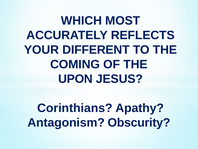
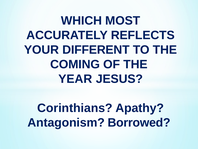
UPON: UPON -> YEAR (75, 79)
Obscurity: Obscurity -> Borrowed (139, 122)
